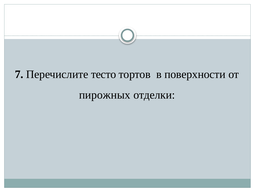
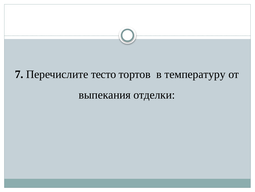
поверхности: поверхности -> температуру (195, 74)
пирожных: пирожных -> выпекания (105, 95)
